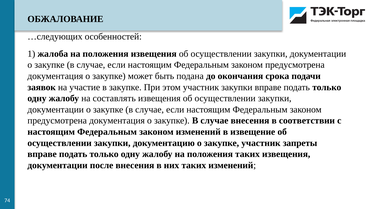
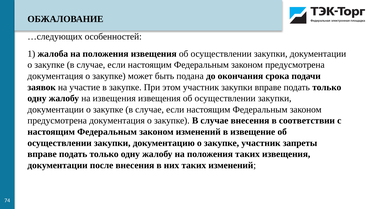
на составлять: составлять -> извещения (114, 98)
